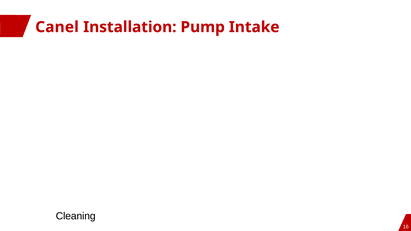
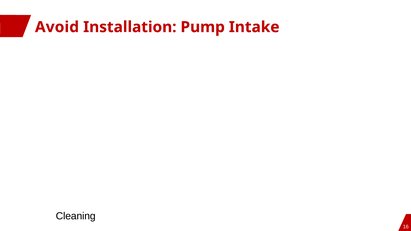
Canel: Canel -> Avoid (57, 27)
